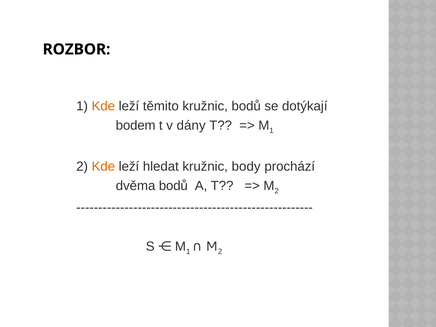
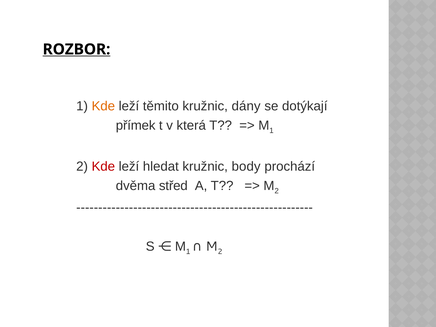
ROZBOR underline: none -> present (77, 49)
kružnic bodů: bodů -> dány (246, 106)
bodem: bodem -> přímek (136, 125)
dány: dány -> která (191, 125)
Kde colour: orange -> red (103, 167)
dvěma bodů: bodů -> střed (173, 186)
